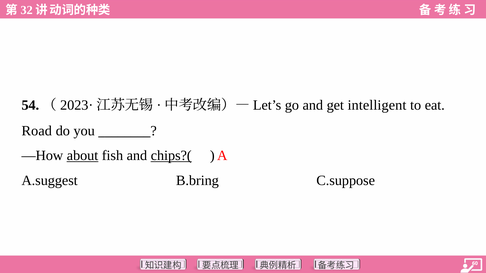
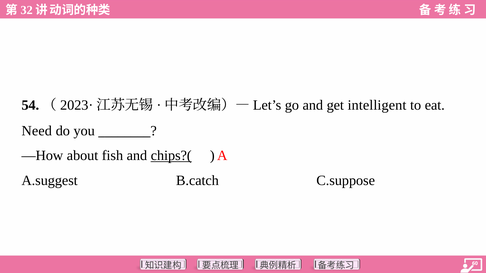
Road: Road -> Need (37, 131)
about underline: present -> none (83, 156)
B.bring: B.bring -> B.catch (197, 181)
